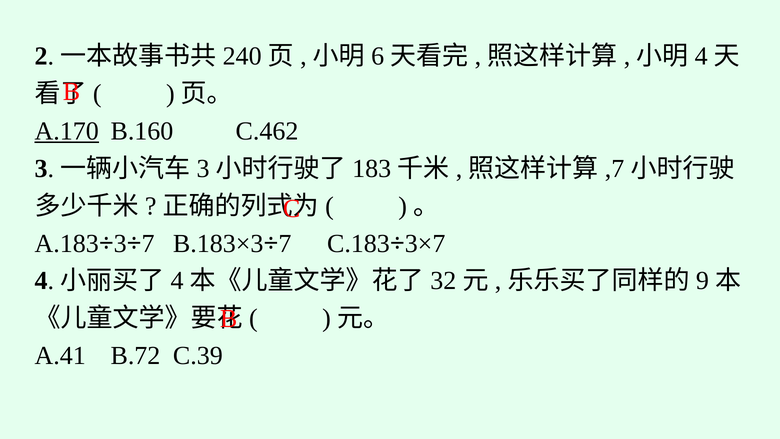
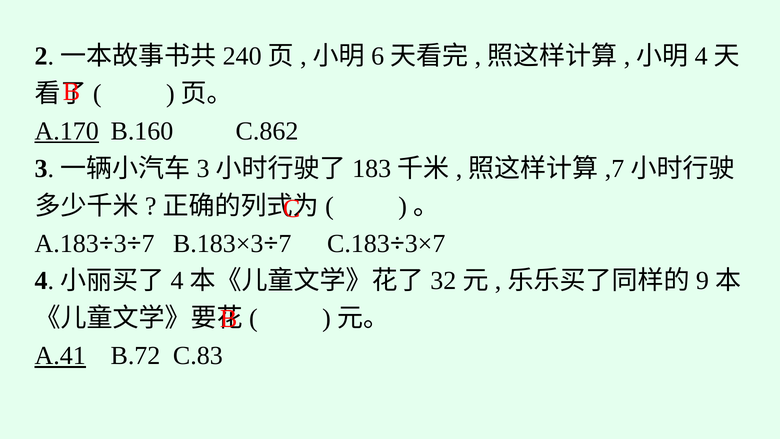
C.462: C.462 -> C.862 (267, 131)
A.41 underline: none -> present (60, 356)
C.39: C.39 -> C.83 (198, 356)
